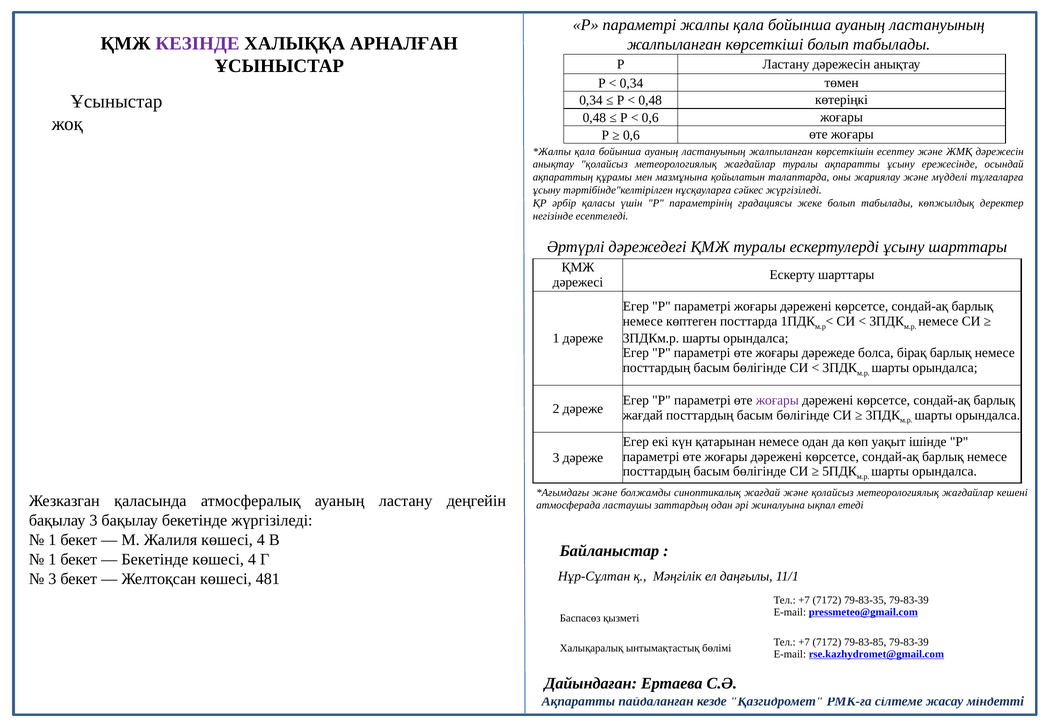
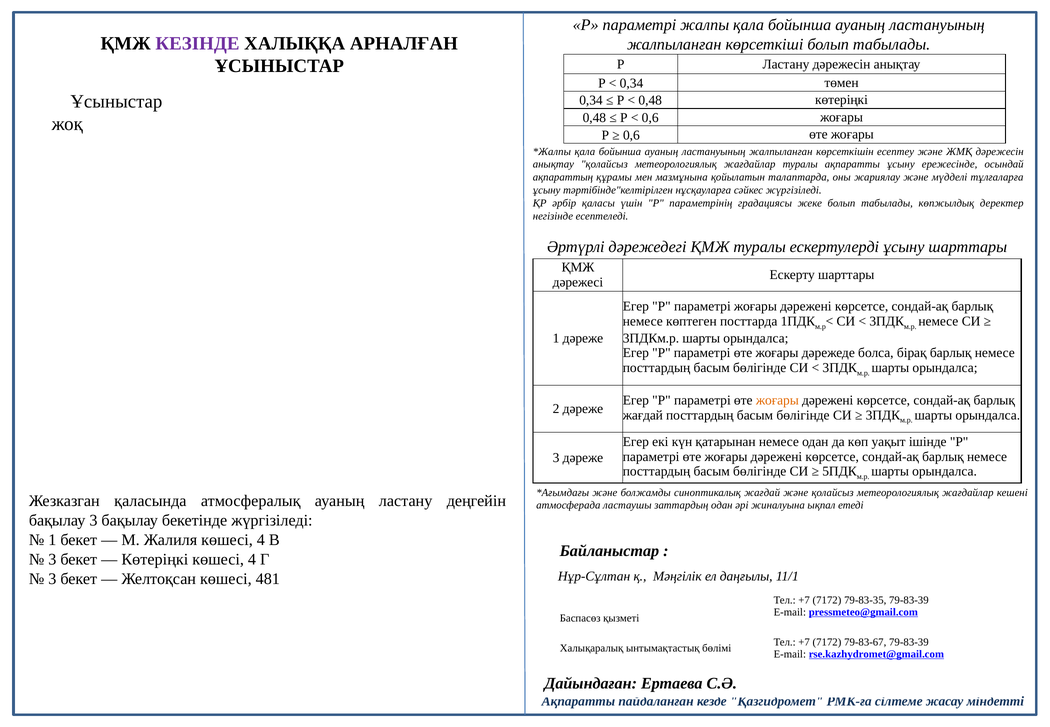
жоғары colour: purple -> orange (777, 400)
1: 1 -> 3 (52, 559)
Бекетінде: Бекетінде -> Көтеріңкі (155, 559)
79-83-85: 79-83-85 -> 79-83-67 (865, 642)
